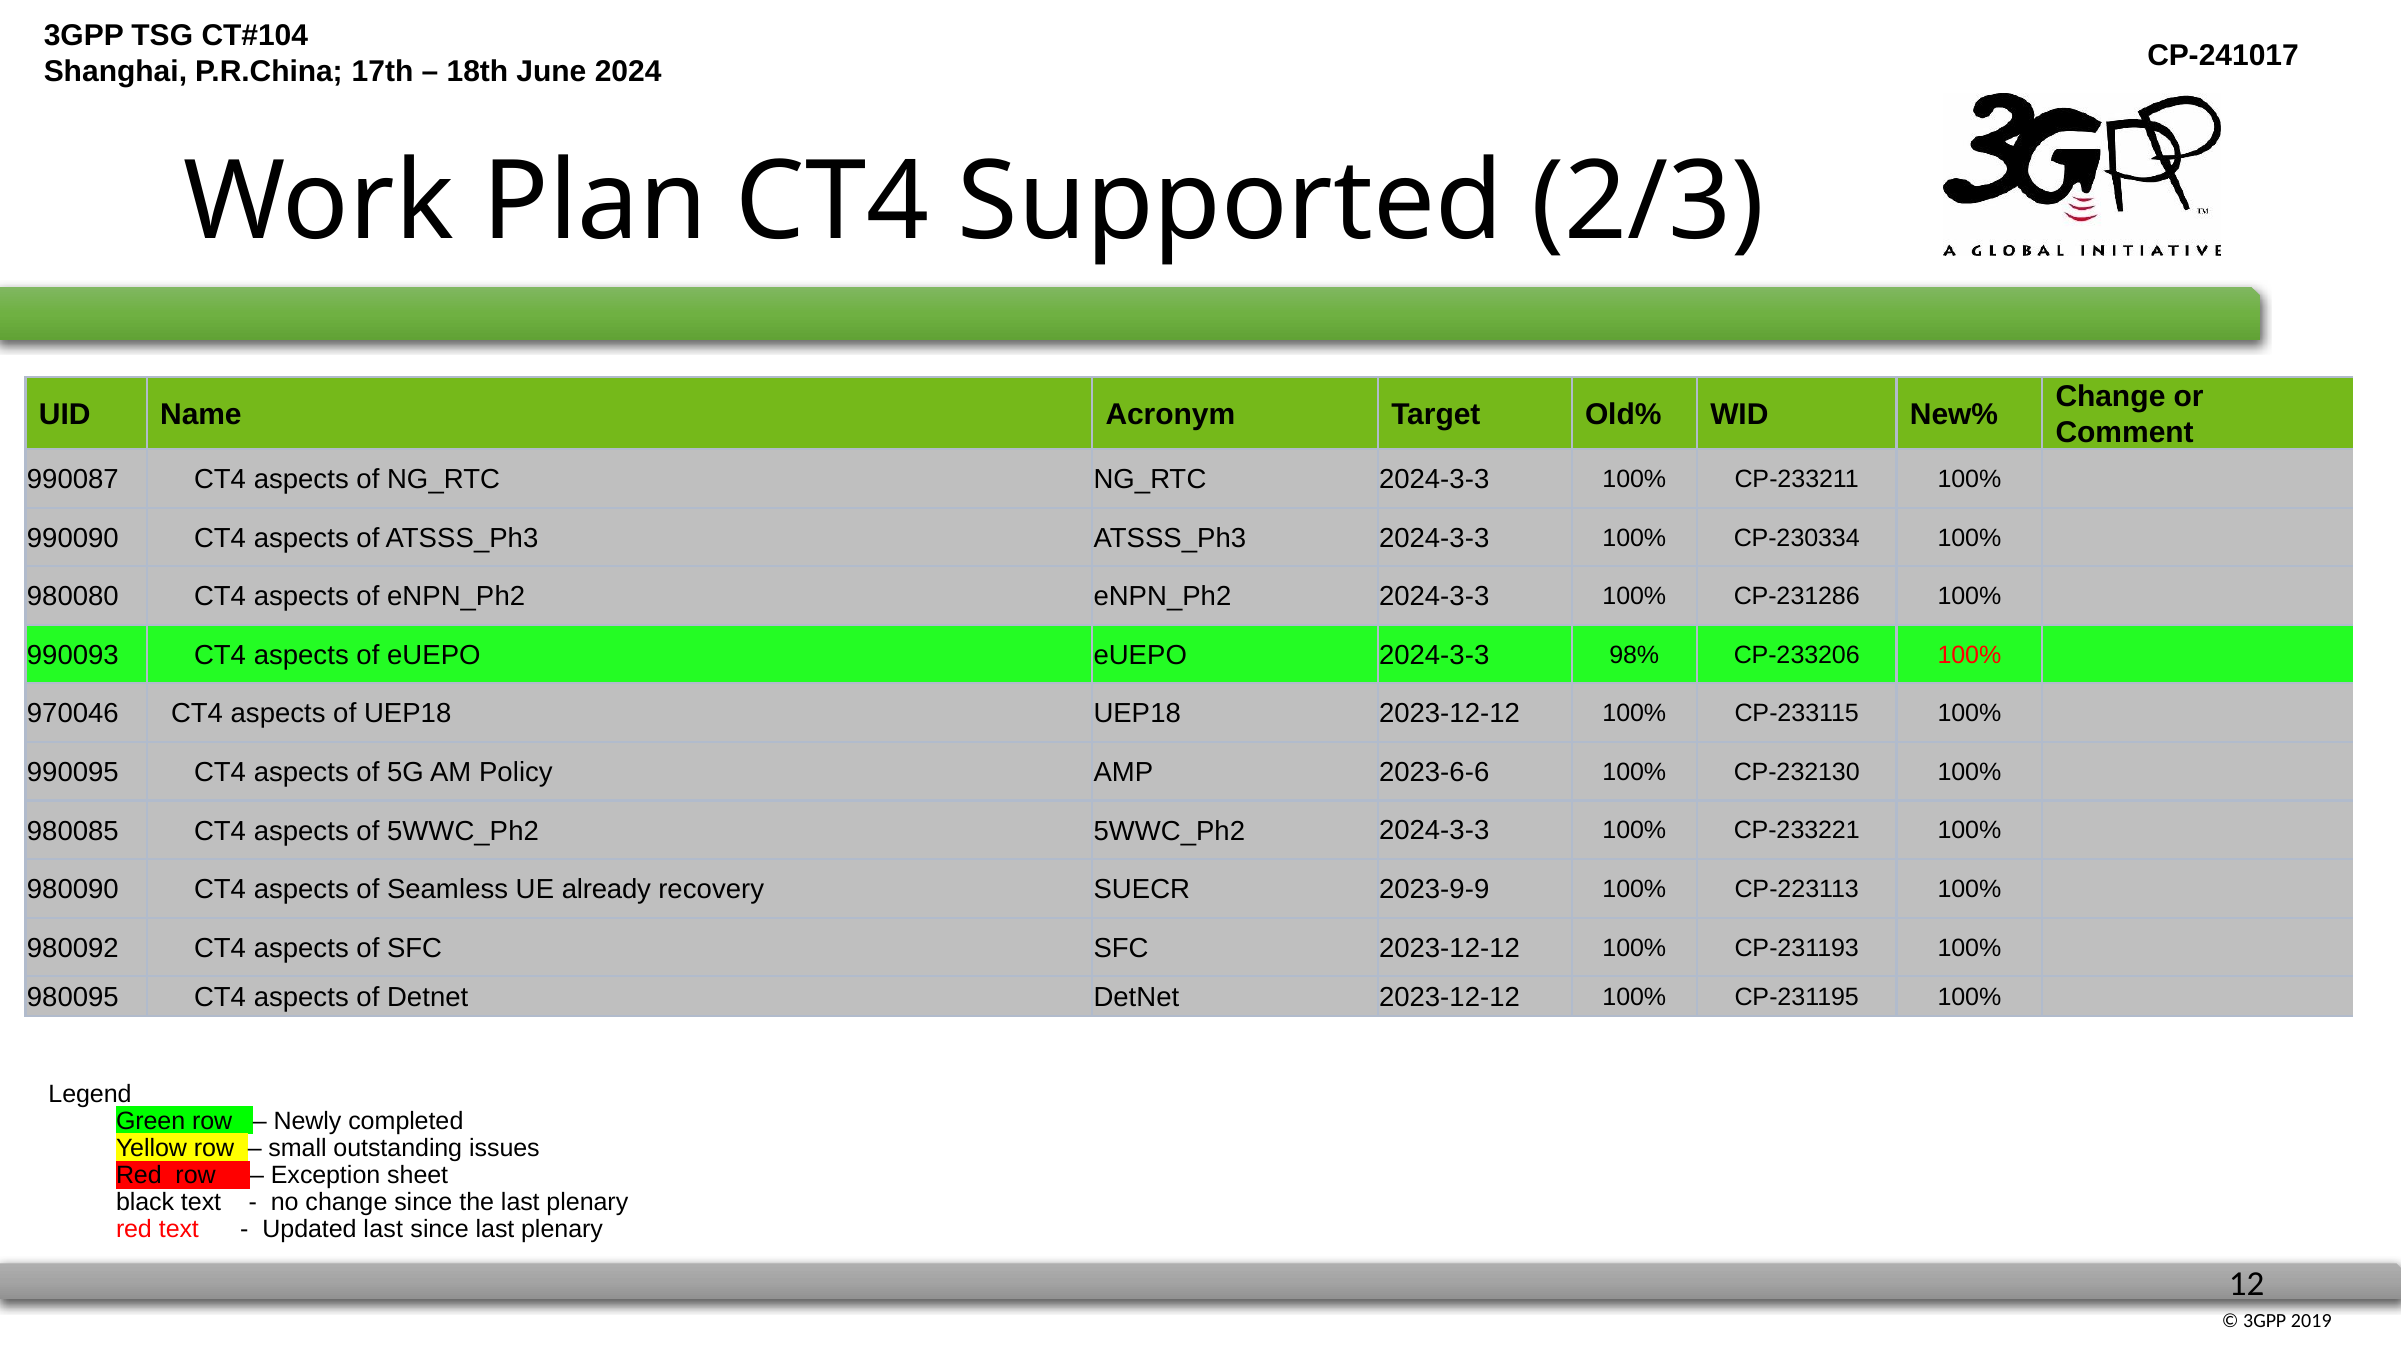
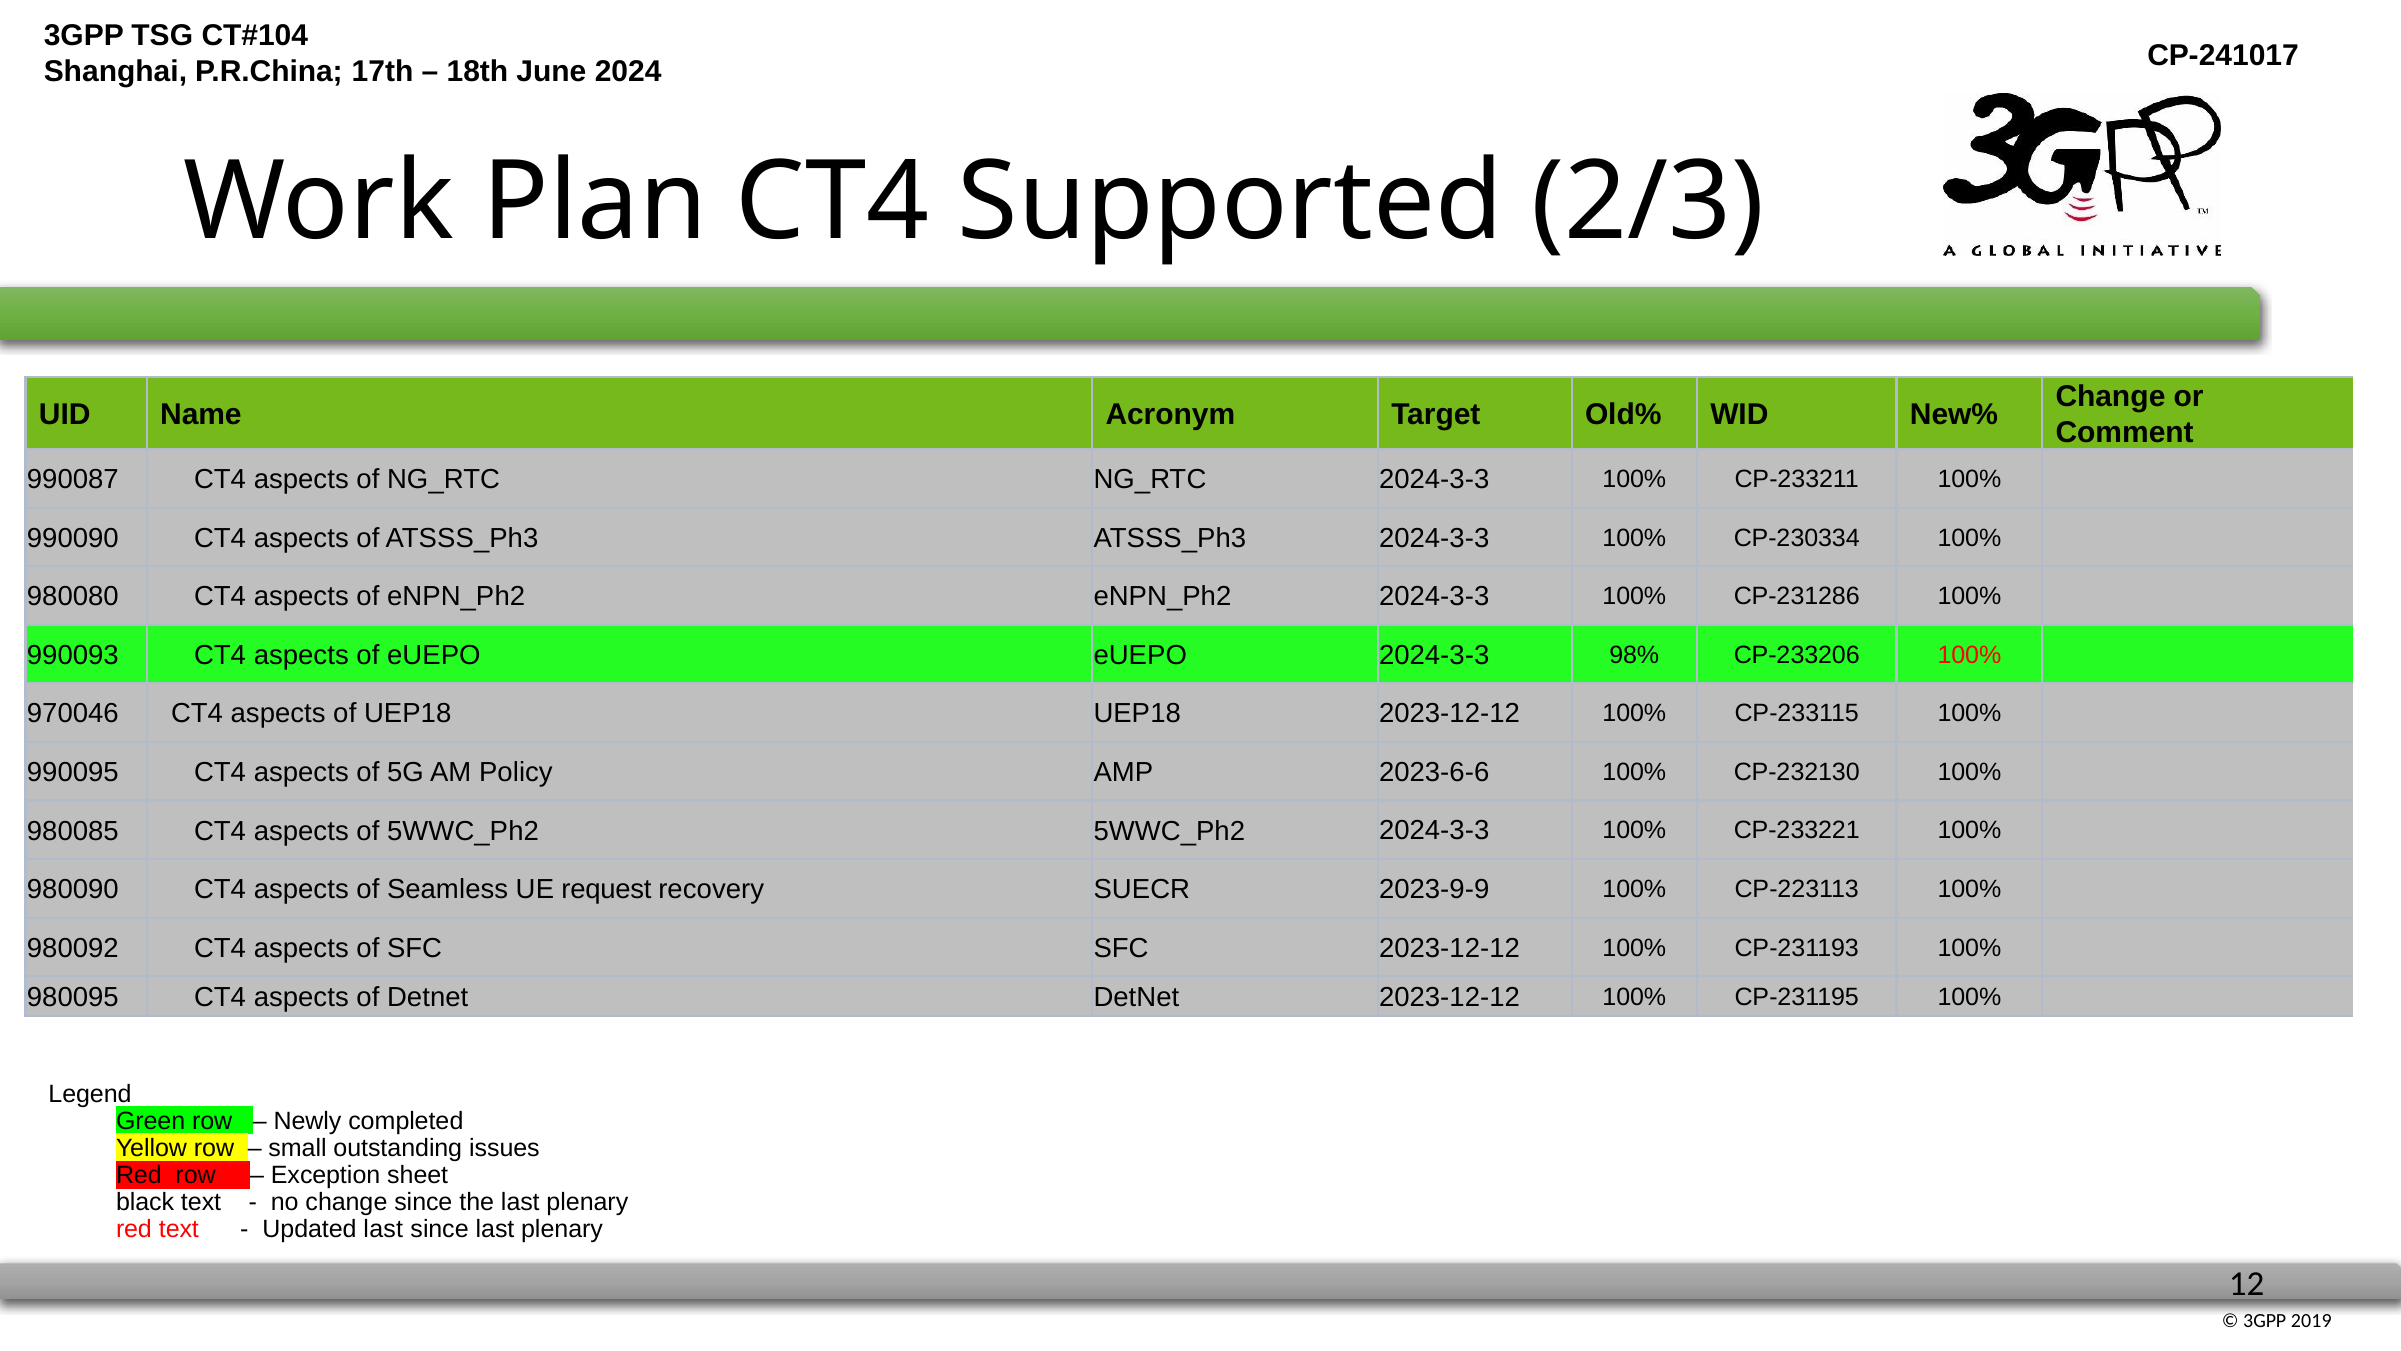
already: already -> request (606, 889)
